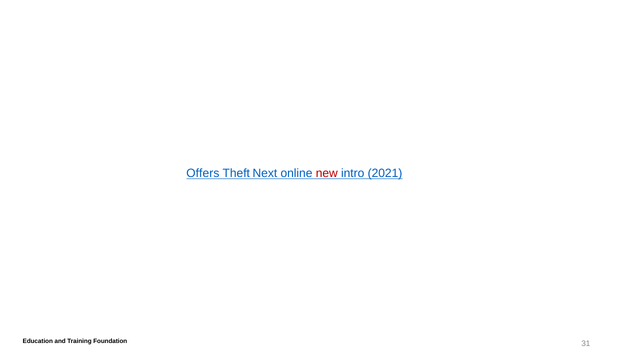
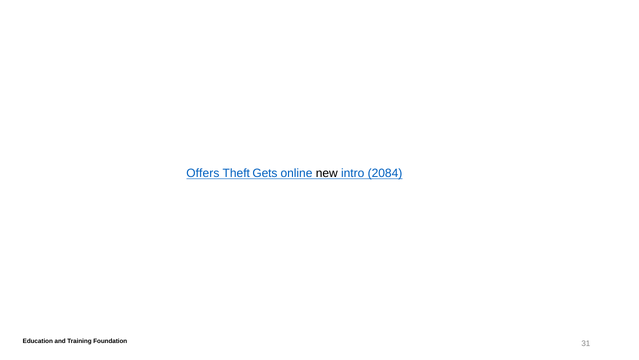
Next: Next -> Gets (265, 173)
new colour: red -> black (327, 173)
2021: 2021 -> 2084 (385, 173)
